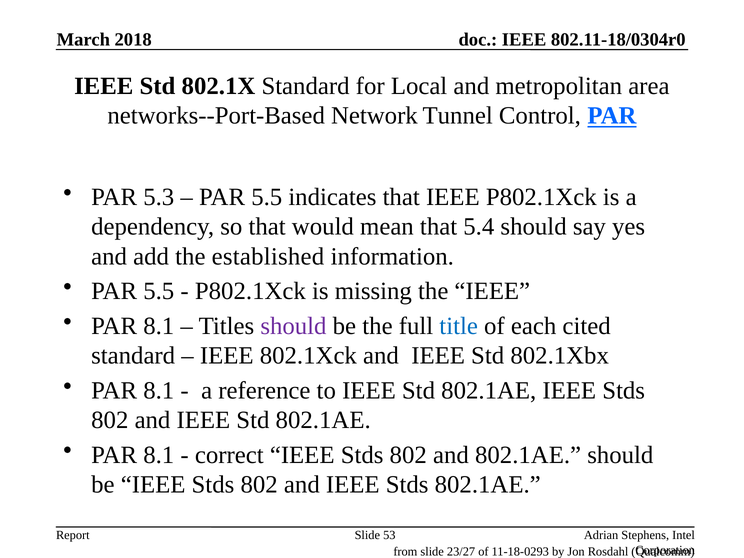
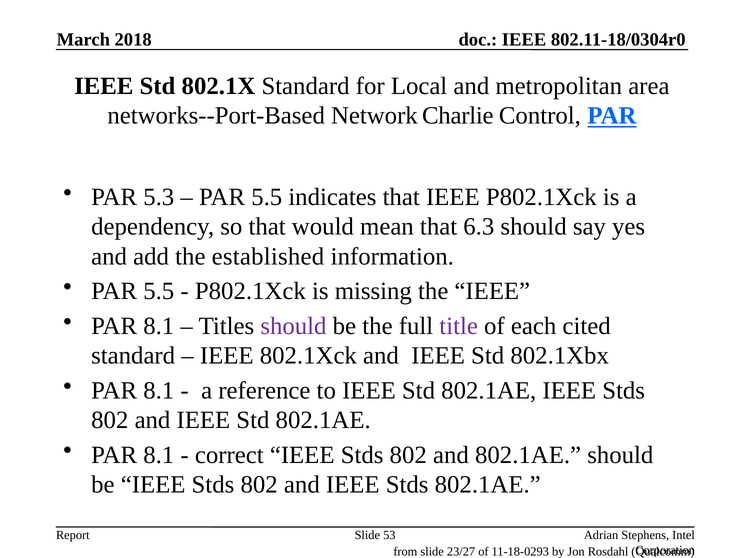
Tunnel: Tunnel -> Charlie (458, 116)
5.4: 5.4 -> 6.3 (479, 227)
title colour: blue -> purple (459, 326)
